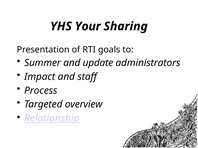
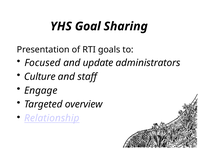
Your: Your -> Goal (88, 26)
Summer: Summer -> Focused (42, 63)
Impact: Impact -> Culture (40, 77)
Process: Process -> Engage (41, 91)
